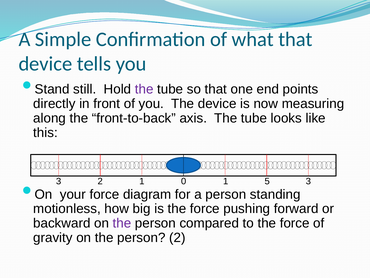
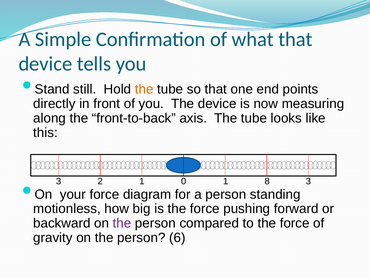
the colour: purple -> orange (144, 89)
5: 5 -> 8 (267, 181)
person 2: 2 -> 6 (177, 237)
